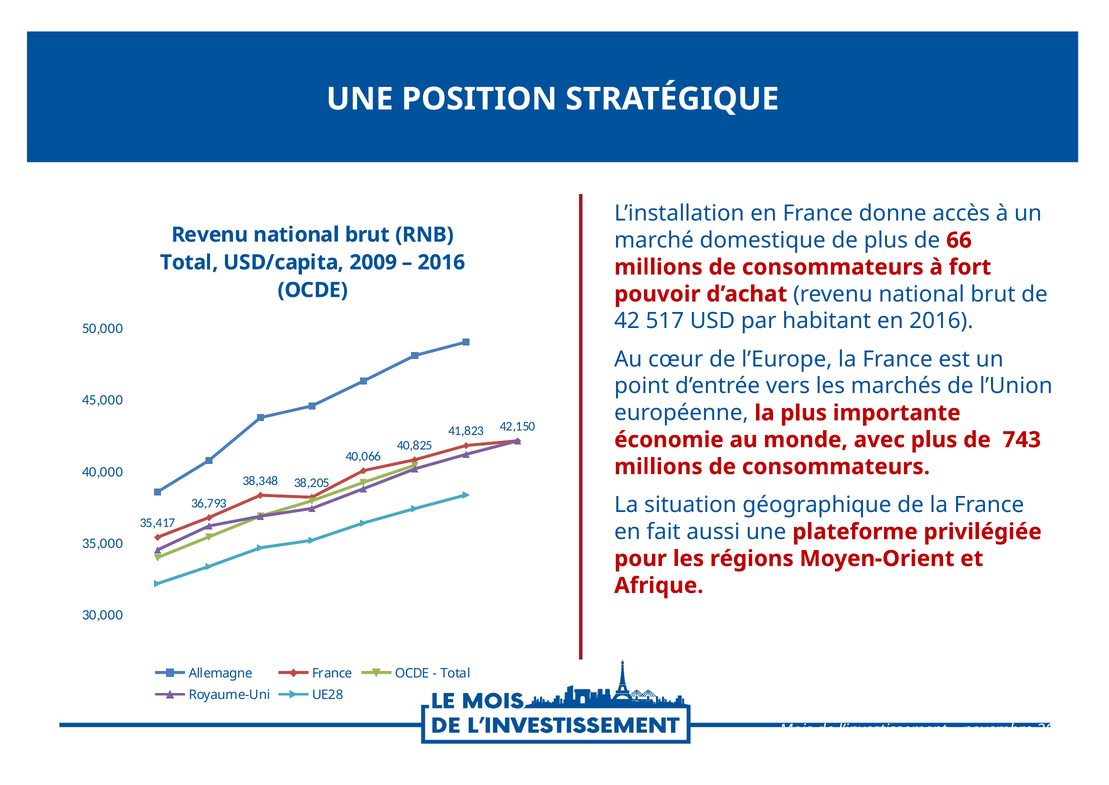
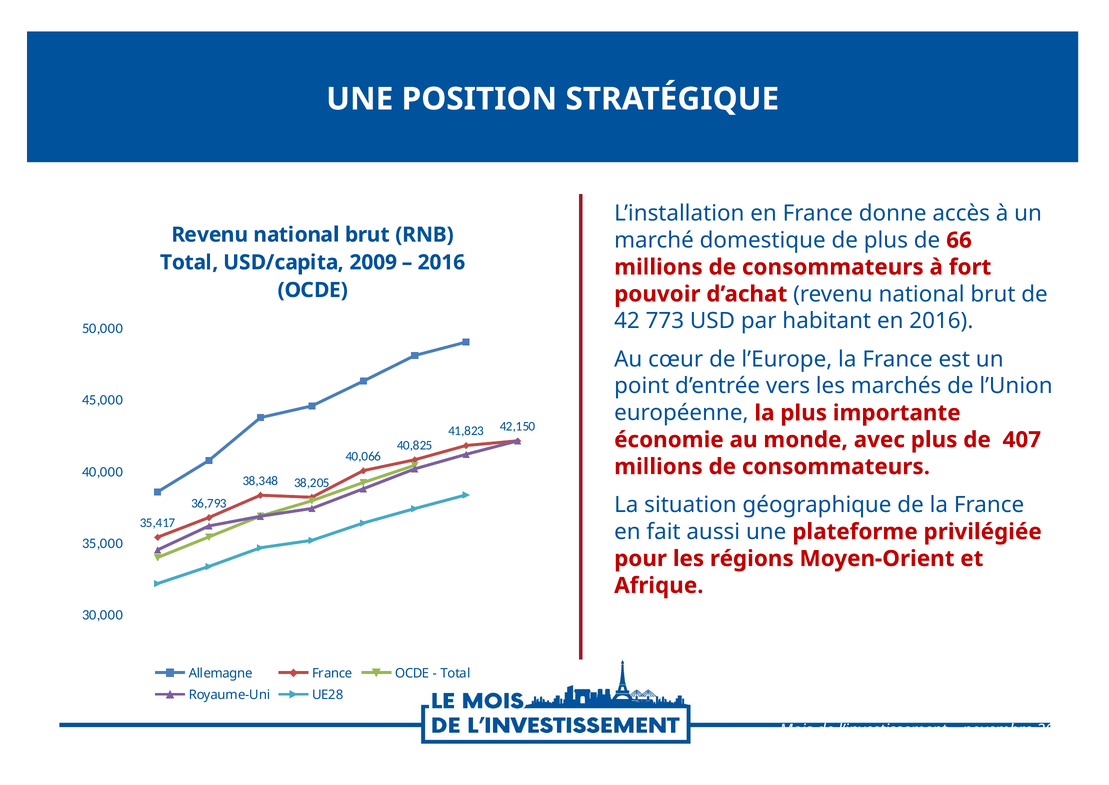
517: 517 -> 773 (665, 321)
743: 743 -> 407 (1022, 440)
